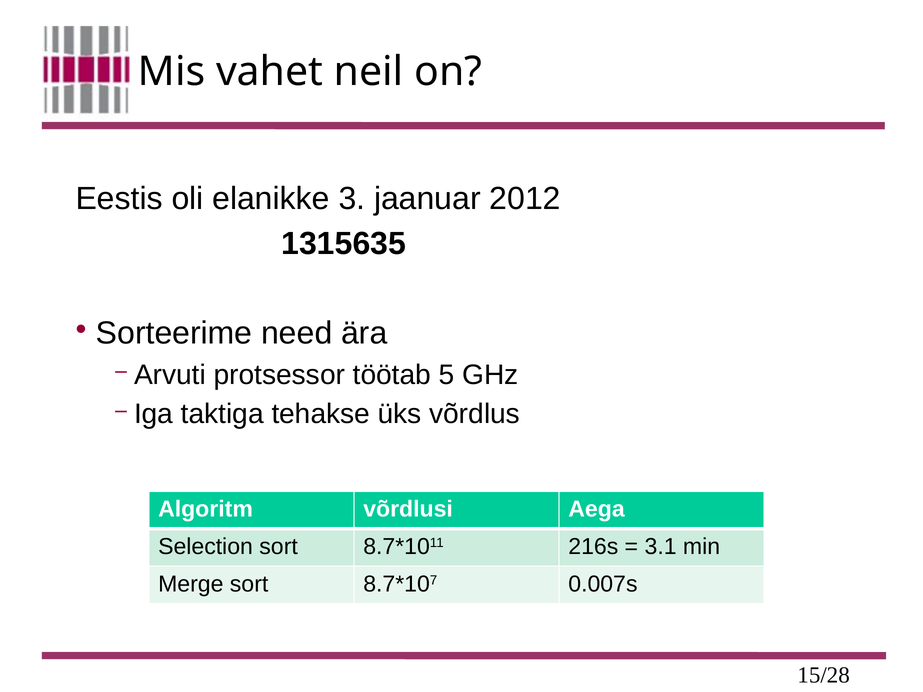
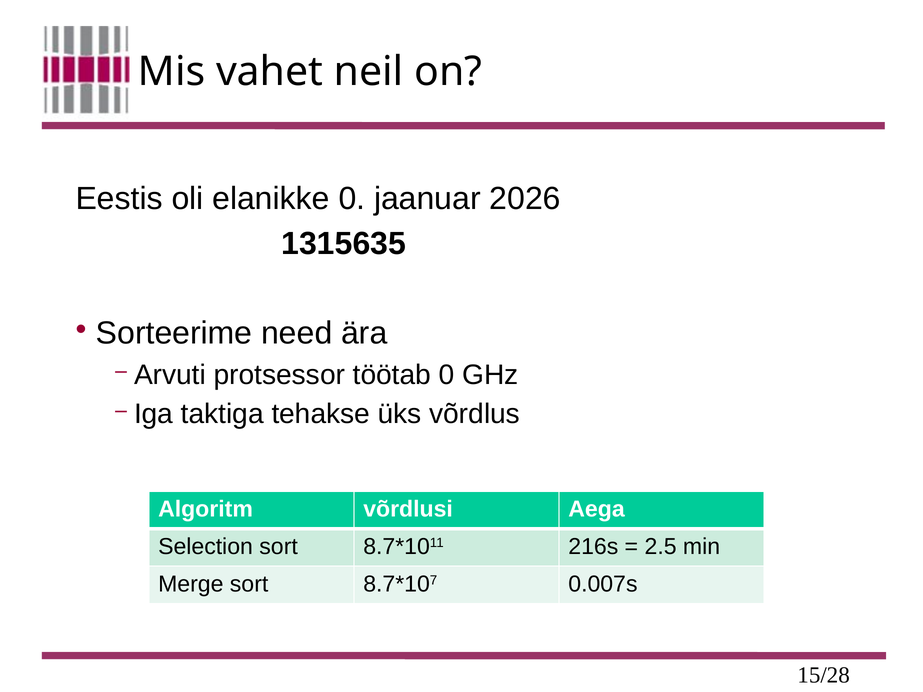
elanikke 3: 3 -> 0 (352, 199)
2012: 2012 -> 2026 (525, 199)
töötab 5: 5 -> 0 (447, 375)
3.1: 3.1 -> 2.5 (661, 547)
